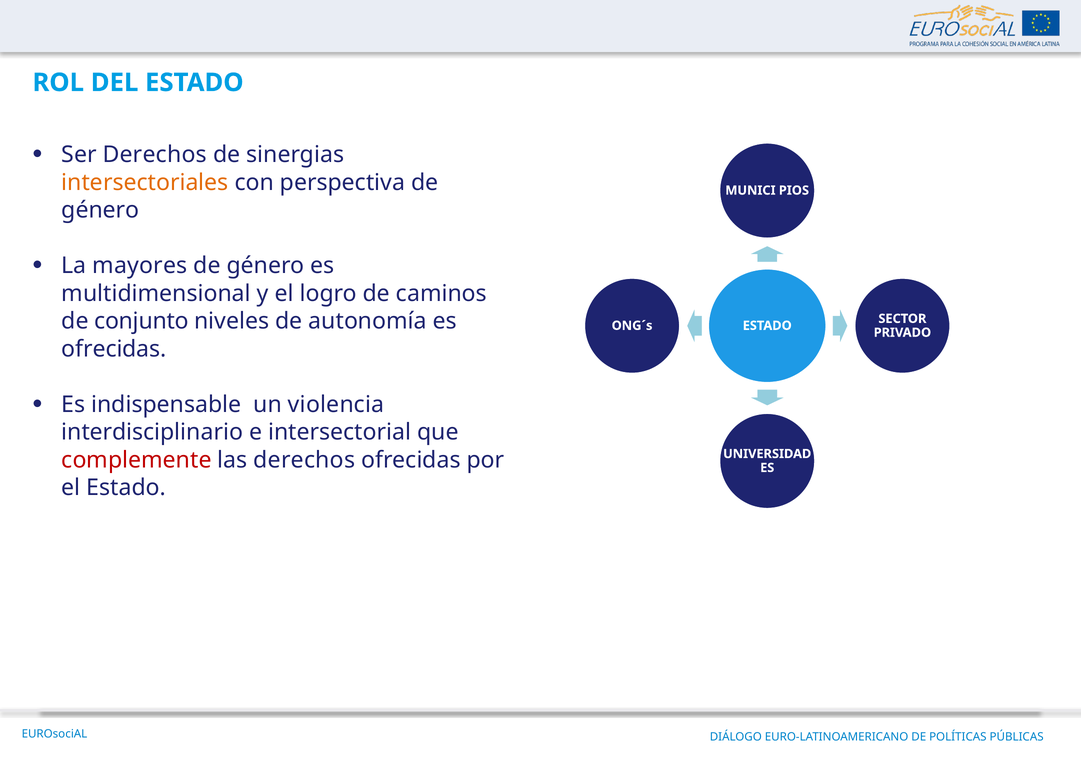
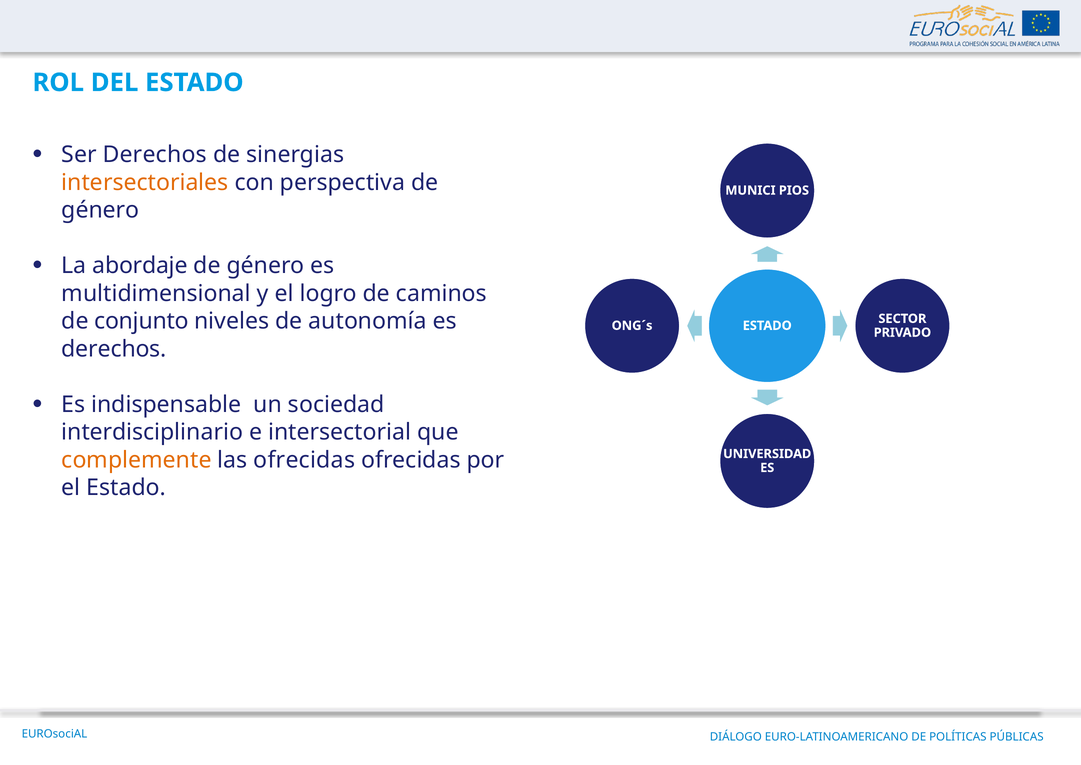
mayores: mayores -> abordaje (140, 266)
ofrecidas: ofrecidas -> derechos (114, 349)
violencia: violencia -> sociedad (336, 405)
complemente colour: red -> orange (136, 460)
las derechos: derechos -> ofrecidas (304, 460)
